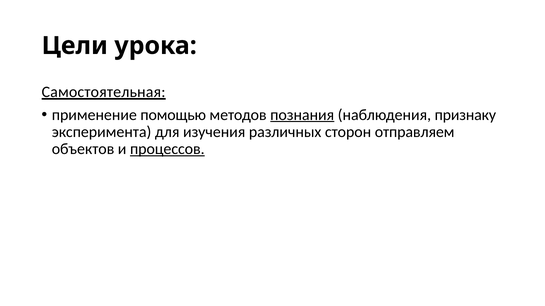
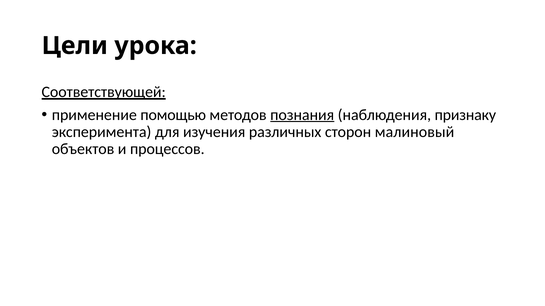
Самостоятельная: Самостоятельная -> Соответствующей (104, 92)
отправляем: отправляем -> малиновый (415, 132)
процессов underline: present -> none (167, 149)
